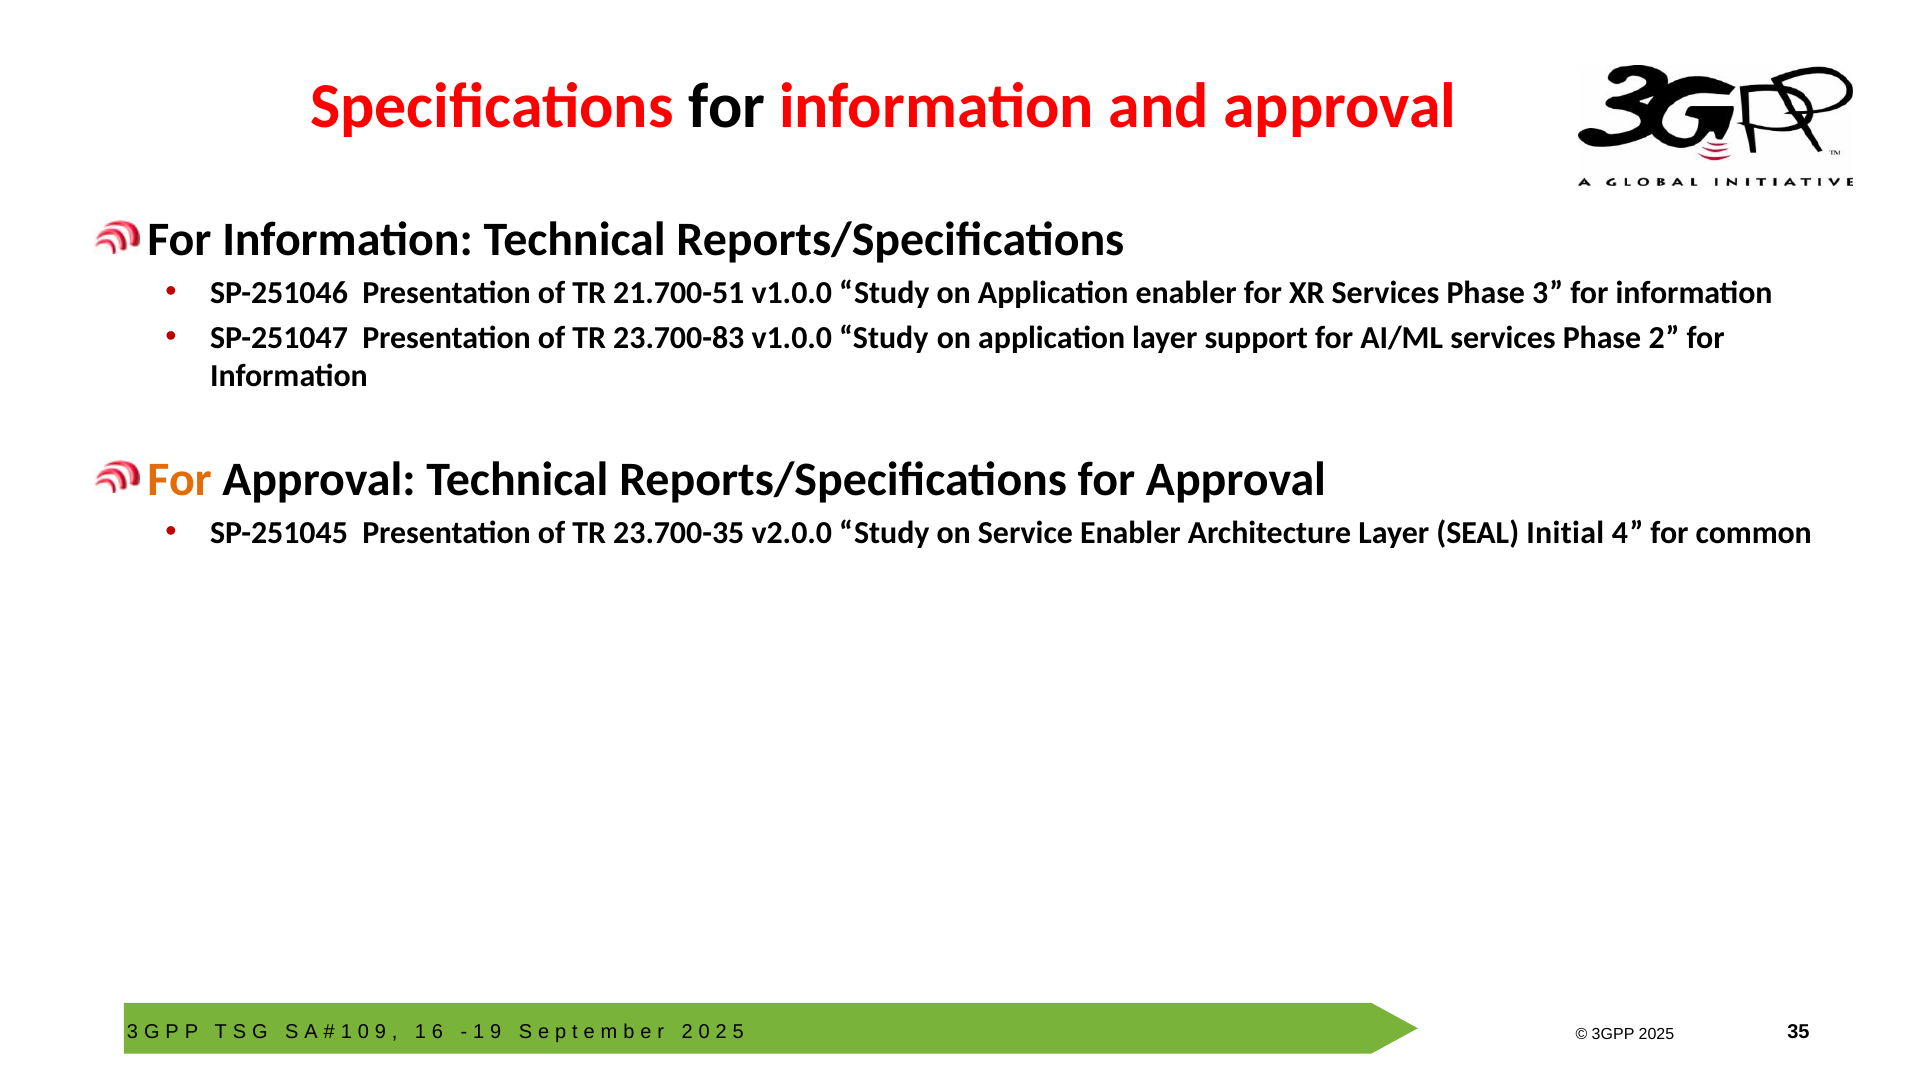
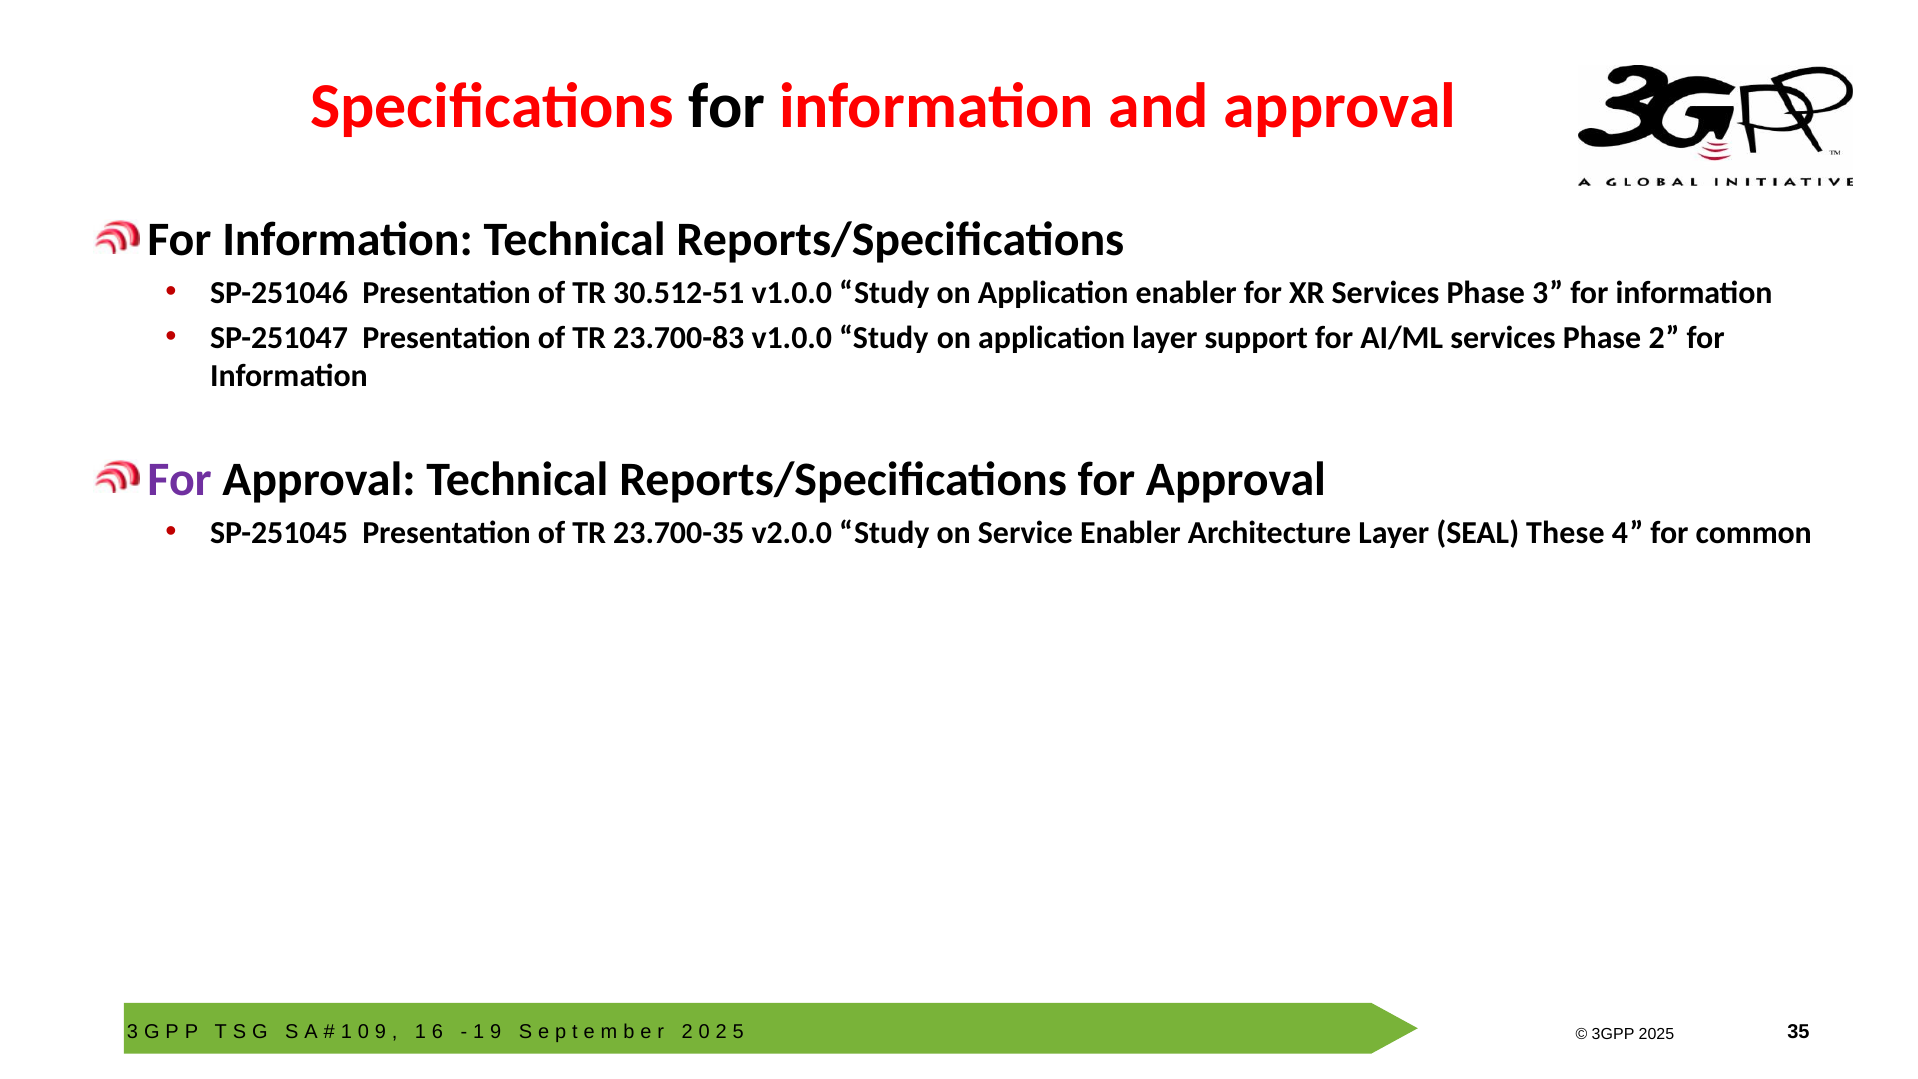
21.700-51: 21.700-51 -> 30.512-51 (679, 293)
For colour: orange -> purple (179, 479)
Initial: Initial -> These (1565, 533)
